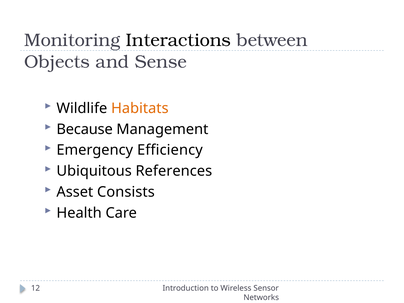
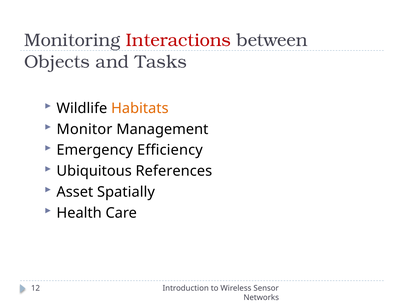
Interactions colour: black -> red (178, 40)
Sense: Sense -> Tasks (161, 62)
Because: Because -> Monitor (84, 129)
Consists: Consists -> Spatially (126, 192)
